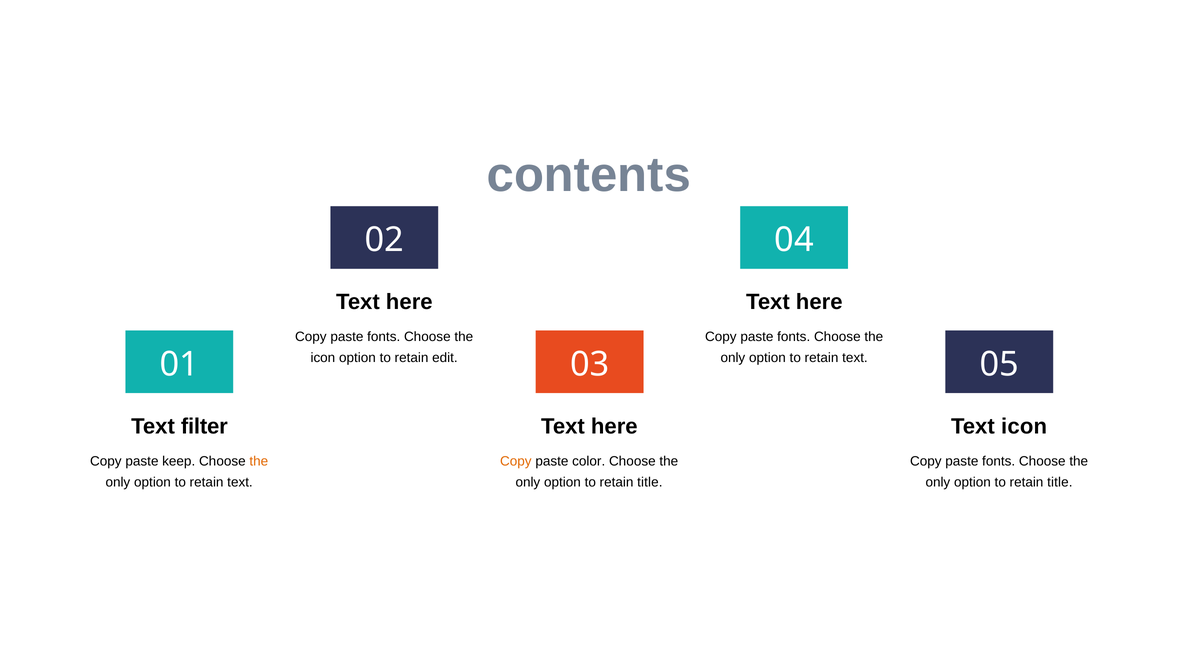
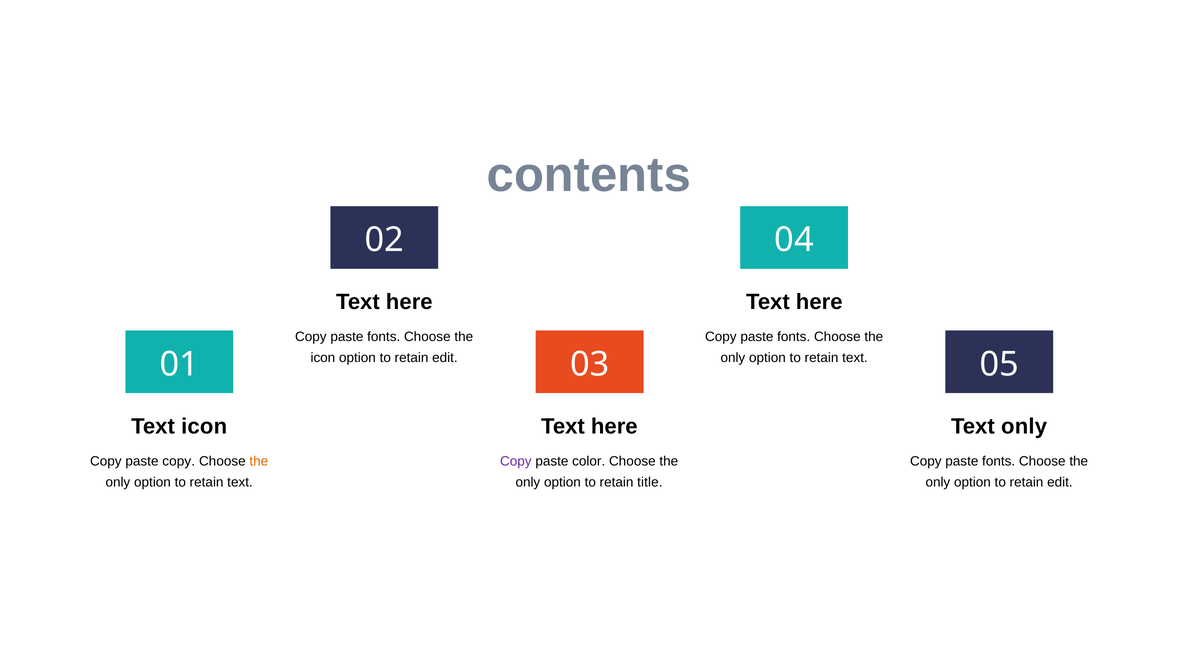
Text filter: filter -> icon (204, 426)
Text icon: icon -> only (1024, 426)
paste keep: keep -> copy (179, 461)
Copy colour: orange -> purple (516, 461)
title: title -> edit (1060, 482)
